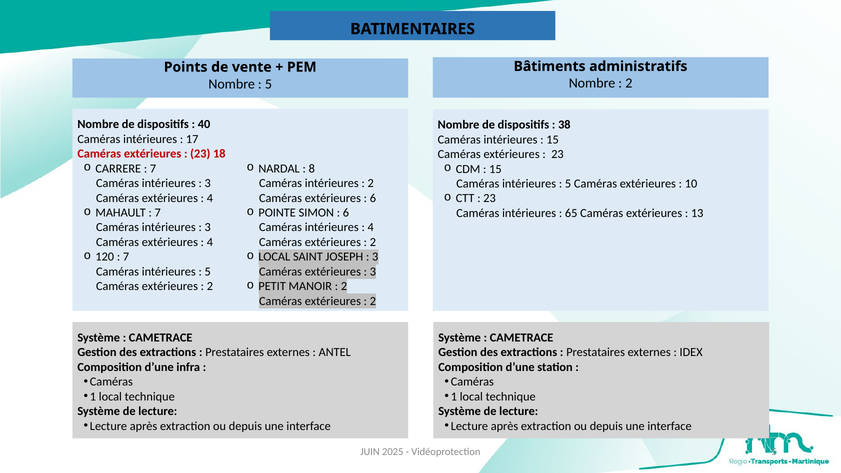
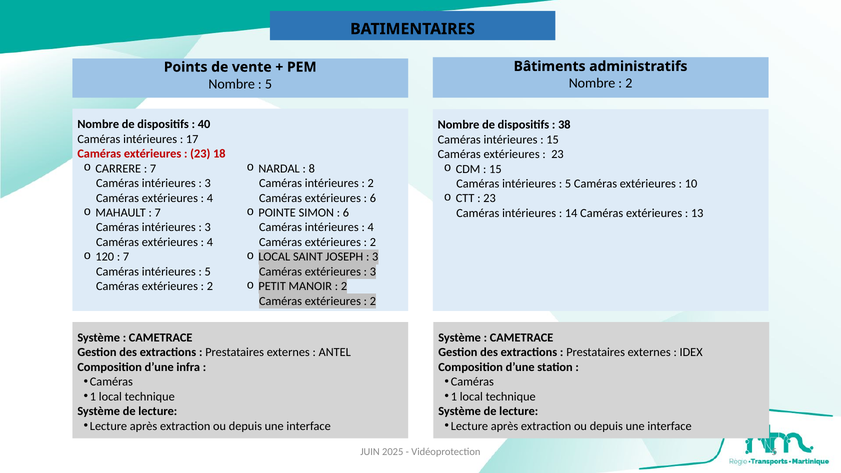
65: 65 -> 14 (571, 213)
